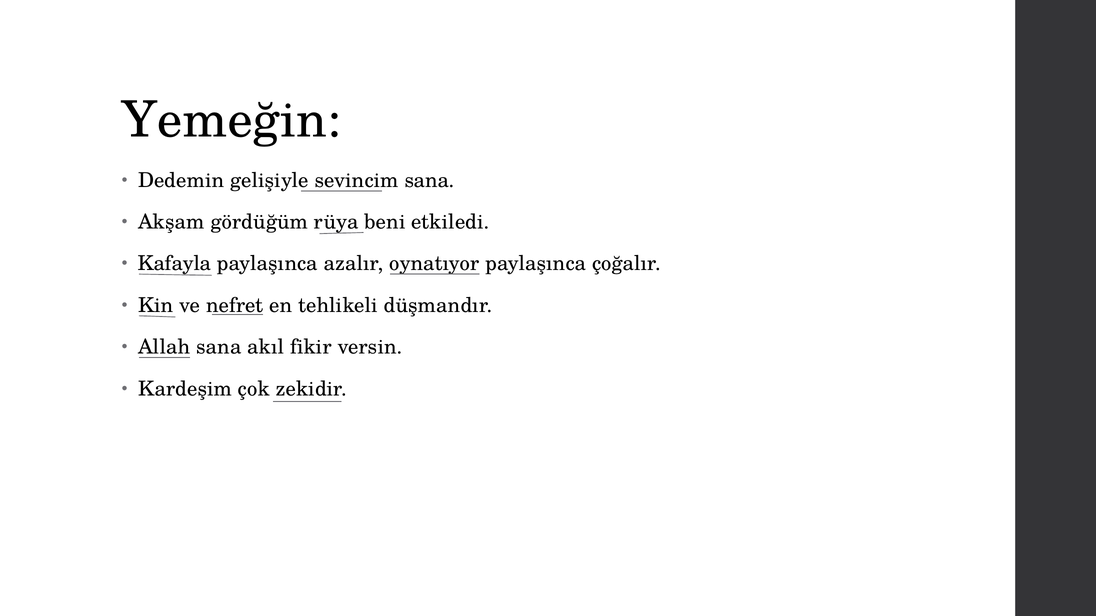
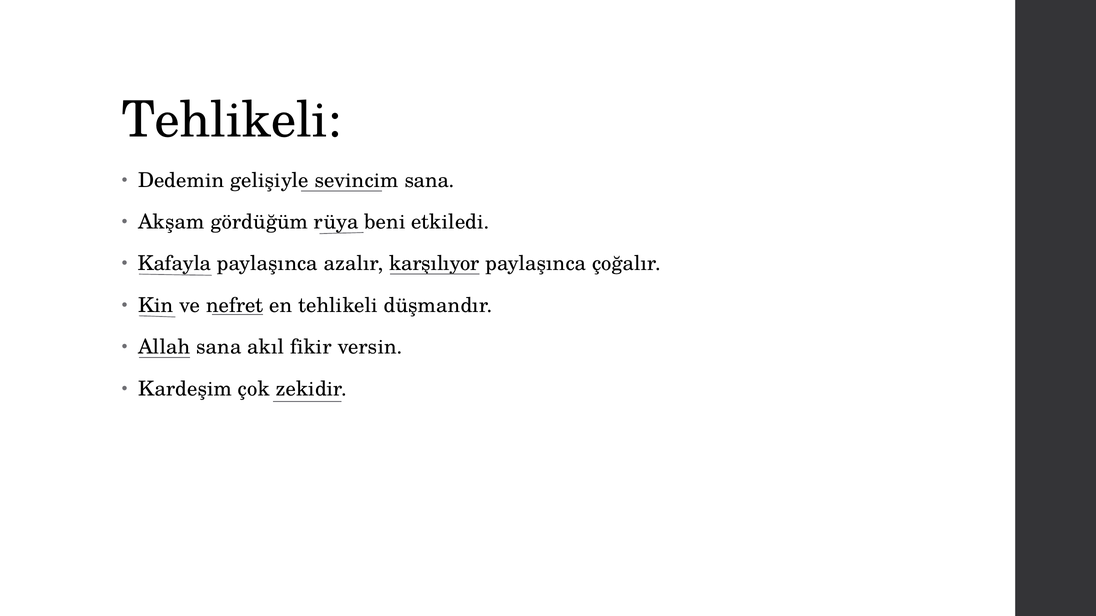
Yemeğin: Yemeğin -> Tehlikeli (232, 120)
oynatıyor: oynatıyor -> karşılıyor (434, 264)
